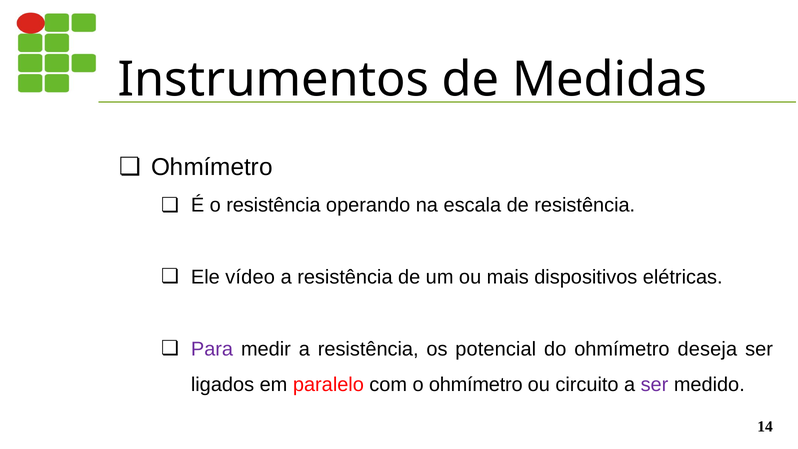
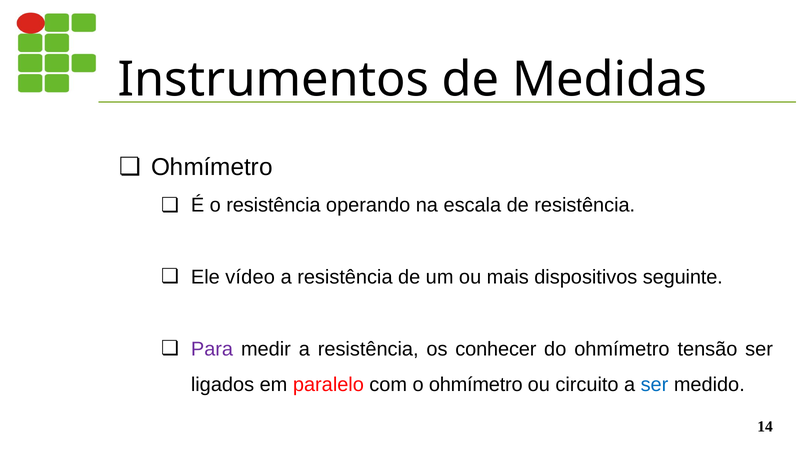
elétricas: elétricas -> seguinte (683, 277)
potencial: potencial -> conhecer (496, 349)
deseja: deseja -> tensão (707, 349)
ser colour: purple -> blue (654, 385)
